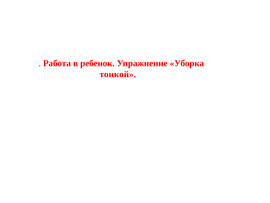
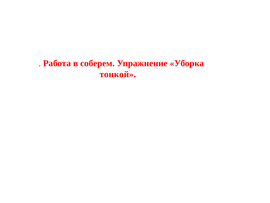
ребенок: ребенок -> соберем (97, 63)
